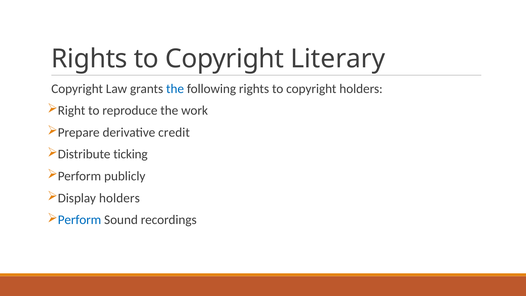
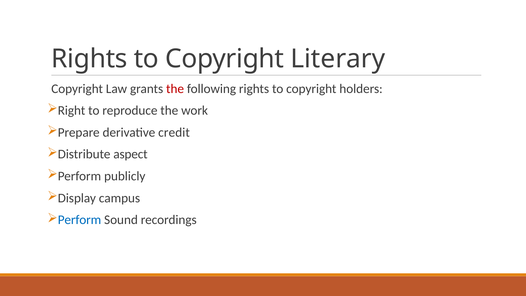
the colour: blue -> red (175, 89)
ticking: ticking -> aspect (130, 154)
Display holders: holders -> campus (119, 198)
